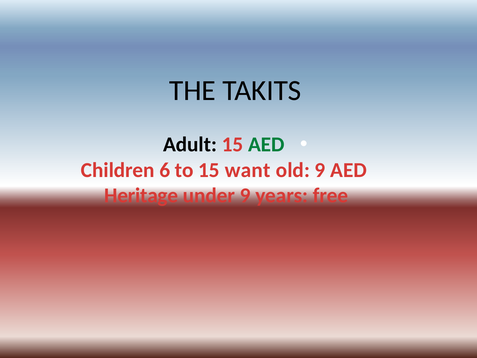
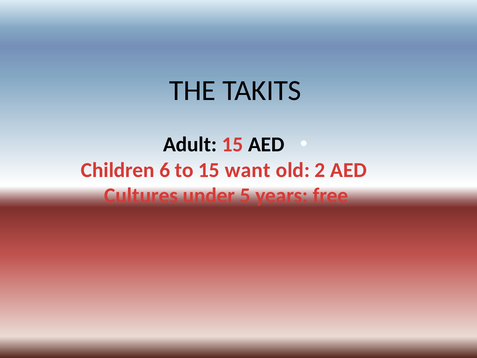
AED colour: green -> black (266, 144)
old 9: 9 -> 2 (320, 170)
Heritage: Heritage -> Cultures (141, 195)
under 9: 9 -> 5 (245, 195)
